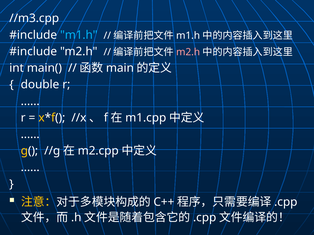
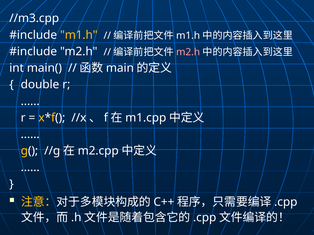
m1.h colour: light blue -> yellow (79, 35)
